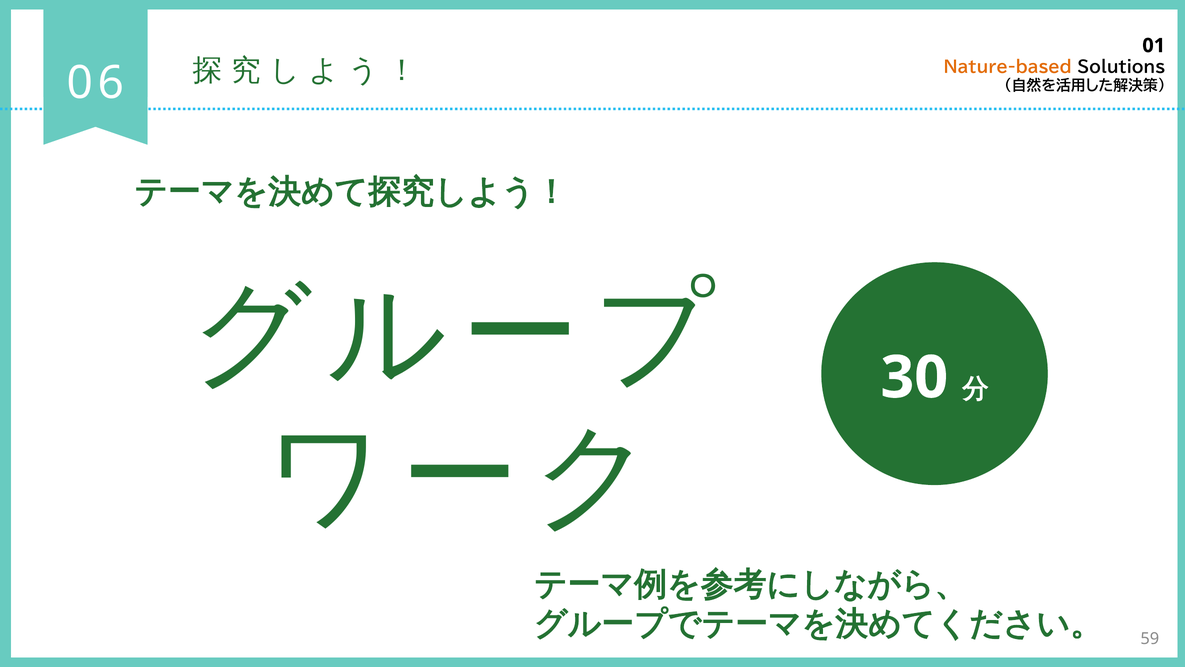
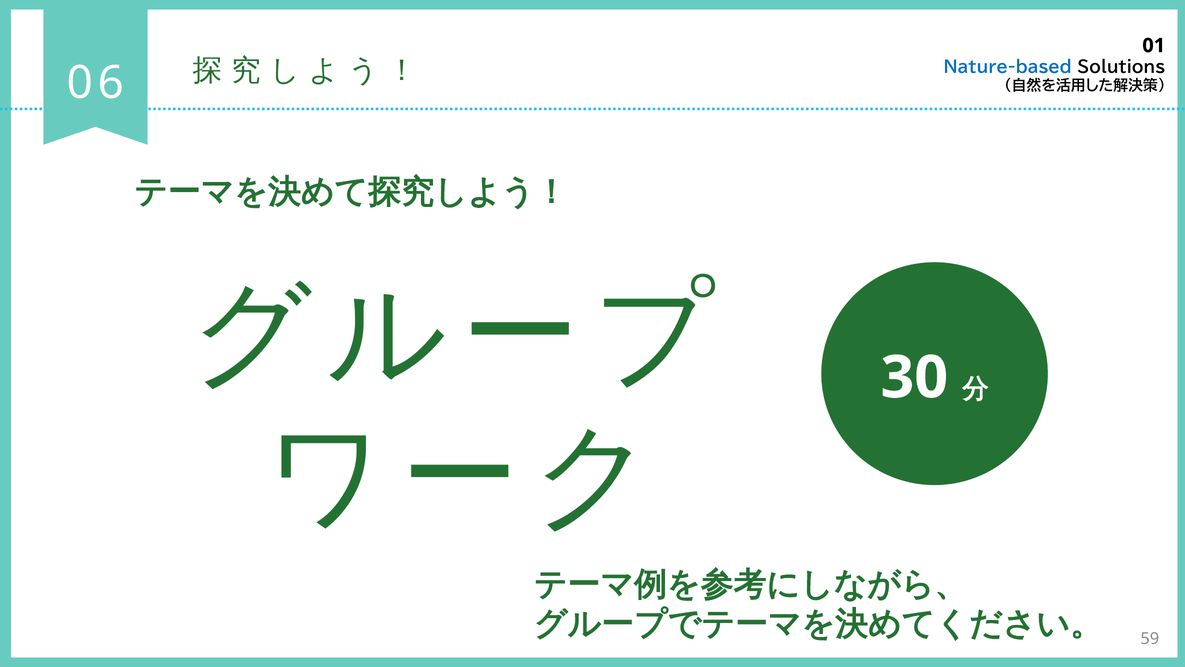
Nature-based colour: orange -> blue (1008, 67)
